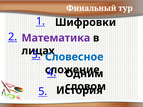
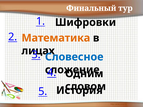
Математика colour: purple -> orange (56, 38)
